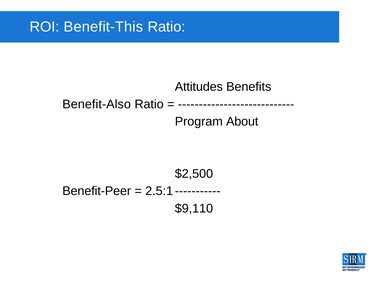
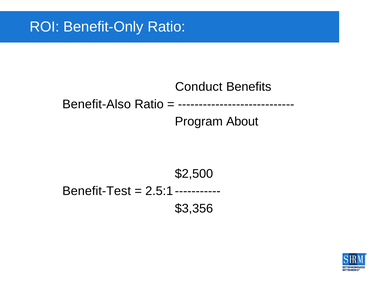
Benefit-This: Benefit-This -> Benefit-Only (103, 27)
Attitudes: Attitudes -> Conduct (199, 87)
Benefit-Peer: Benefit-Peer -> Benefit-Test (97, 191)
$9,110: $9,110 -> $3,356 (194, 209)
